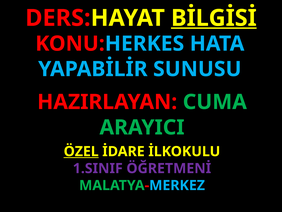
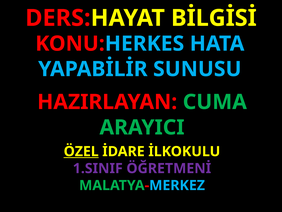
BİLGİSİ underline: present -> none (214, 18)
